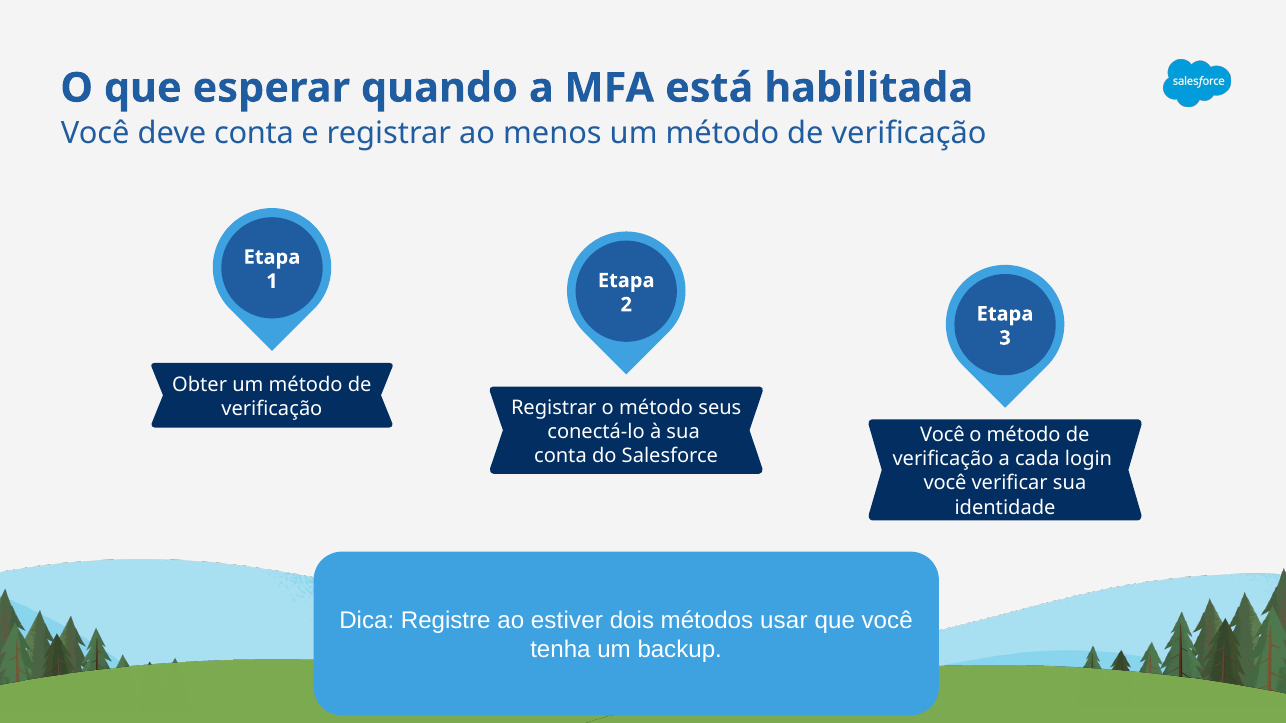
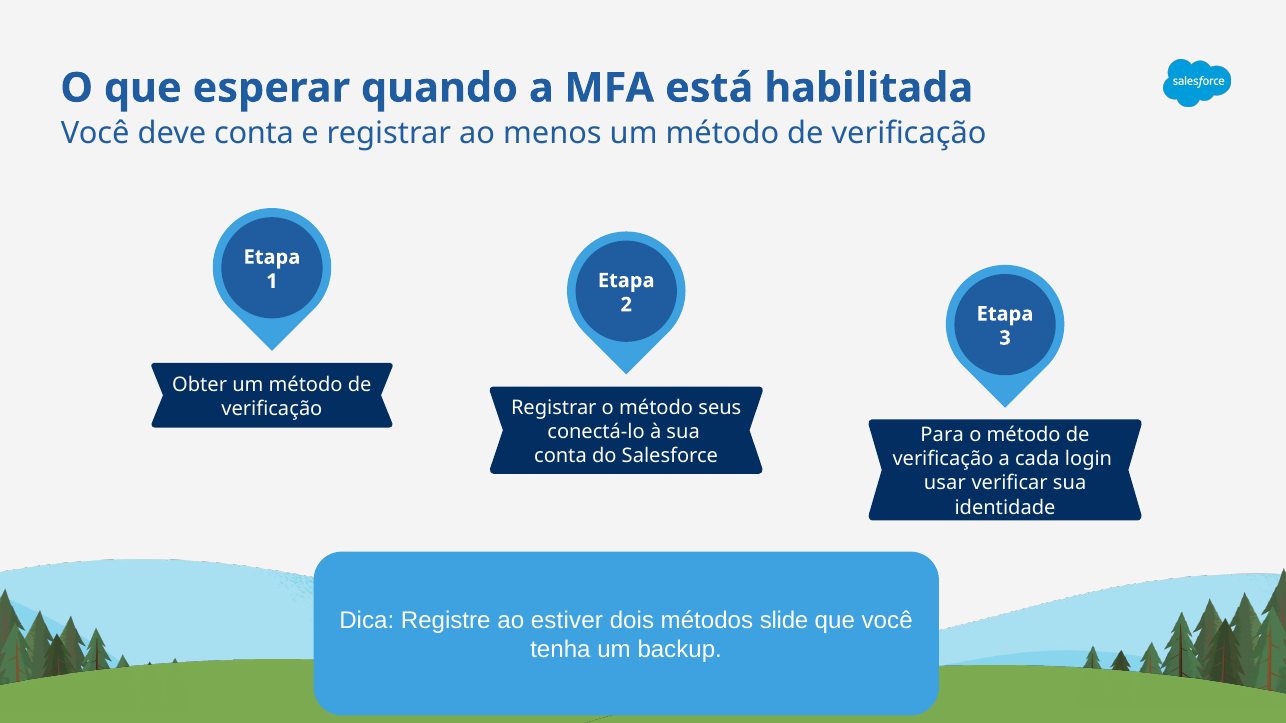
Você: Você -> Para (942, 435)
você: você -> usar (945, 484)
usar: usar -> slide (784, 621)
